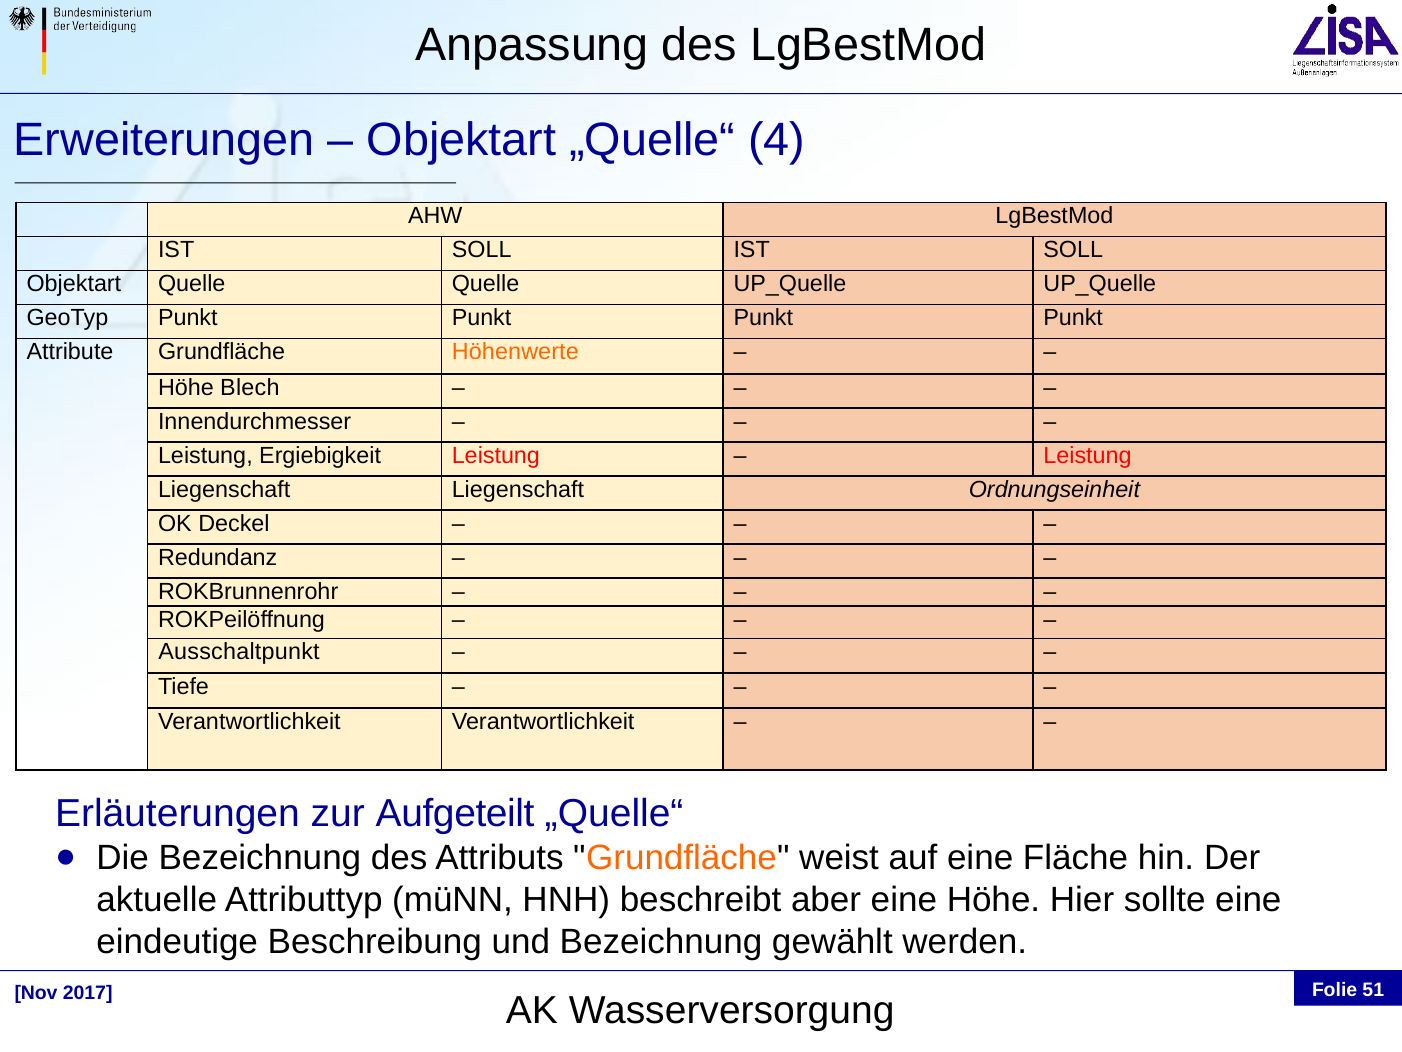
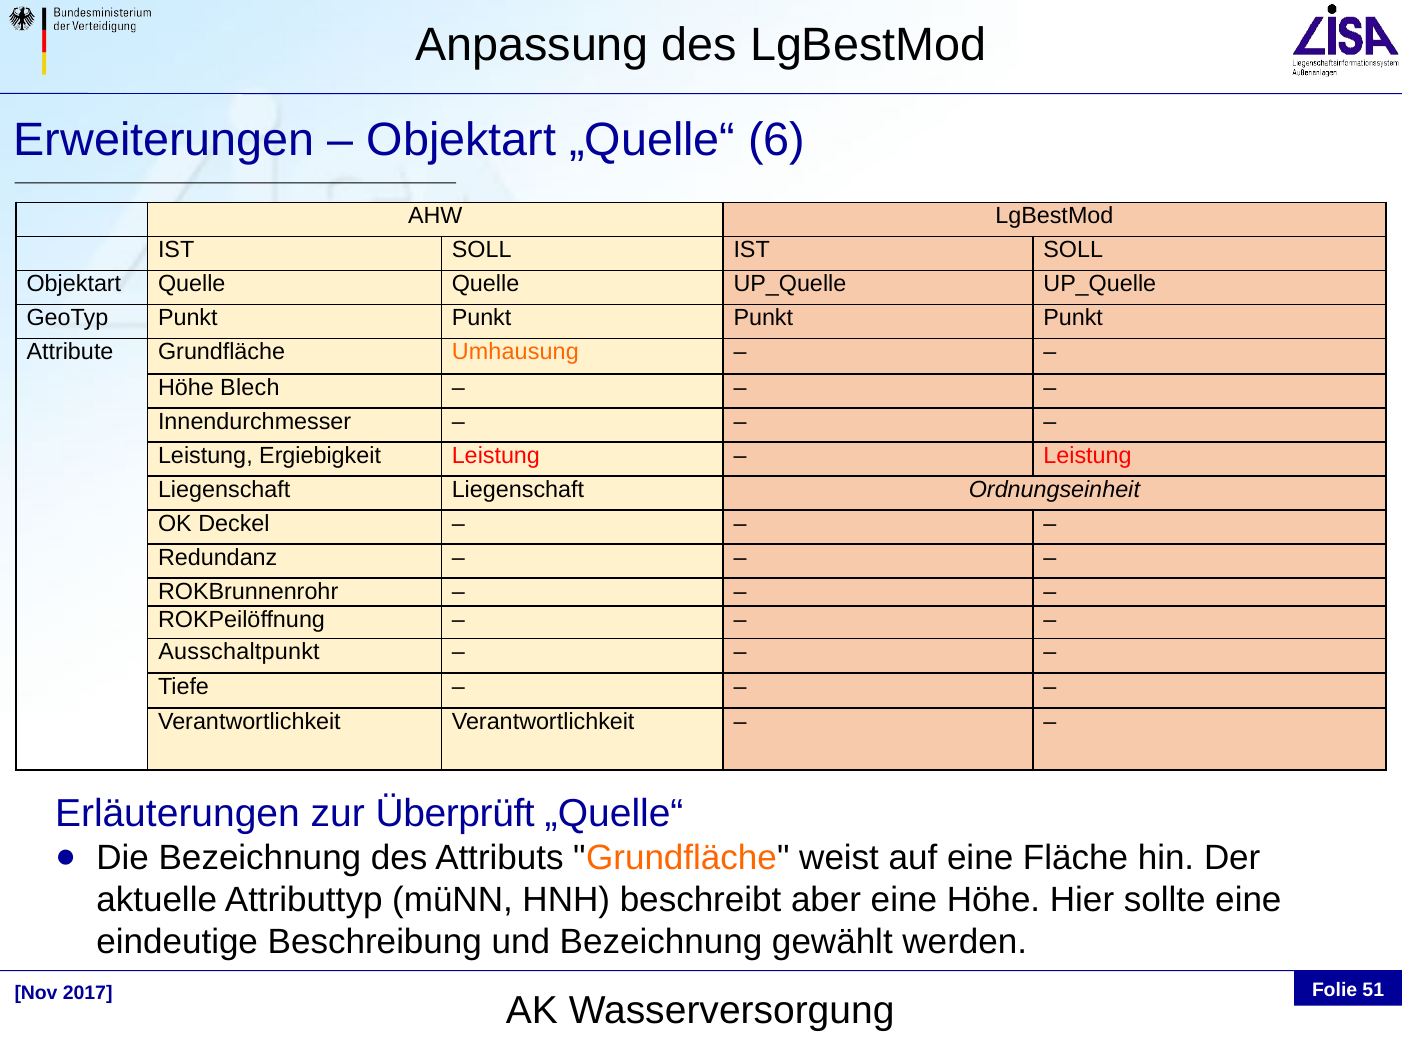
4: 4 -> 6 (777, 140)
Höhenwerte: Höhenwerte -> Umhausung (515, 352)
Aufgeteilt: Aufgeteilt -> Überprüft (455, 814)
